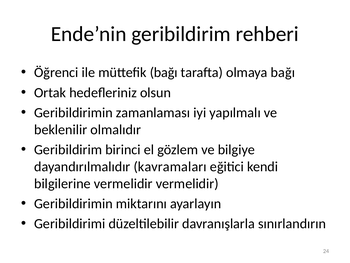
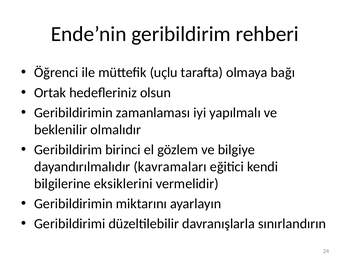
müttefik bağı: bağı -> uçlu (164, 72)
bilgilerine vermelidir: vermelidir -> eksiklerini (123, 183)
